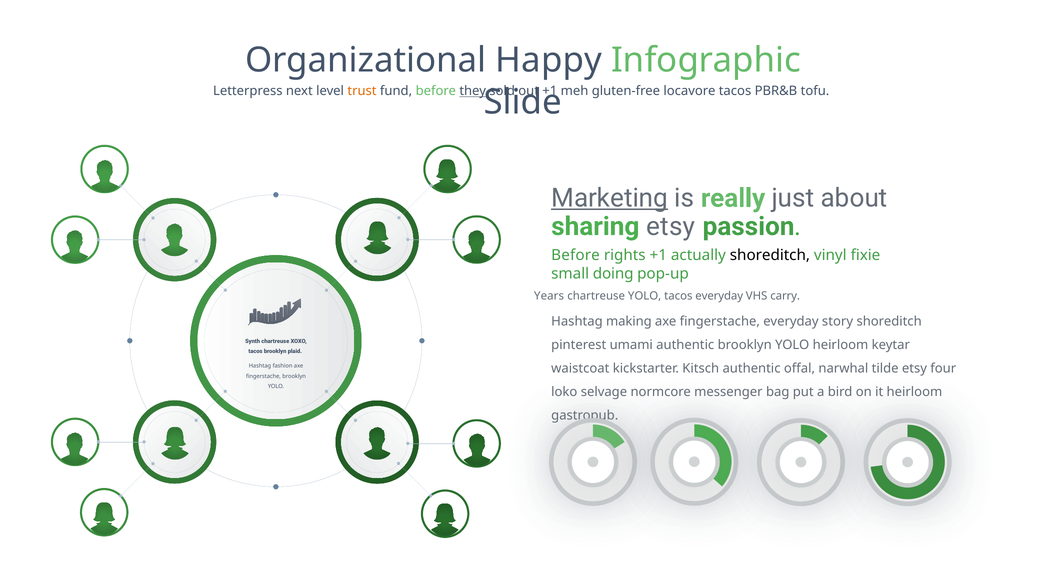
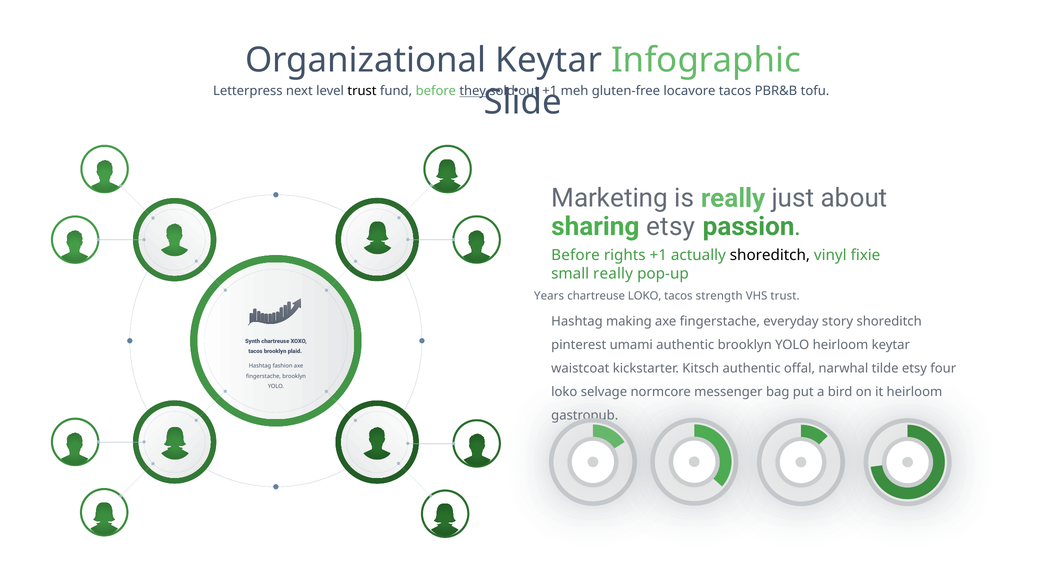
Organizational Happy: Happy -> Keytar (549, 60)
trust colour: orange -> black (362, 91)
Marketing underline: present -> none (610, 198)
small doing: doing -> really (613, 274)
chartreuse YOLO: YOLO -> LOKO (645, 296)
tacos everyday: everyday -> strength (719, 296)
VHS carry: carry -> trust (785, 296)
